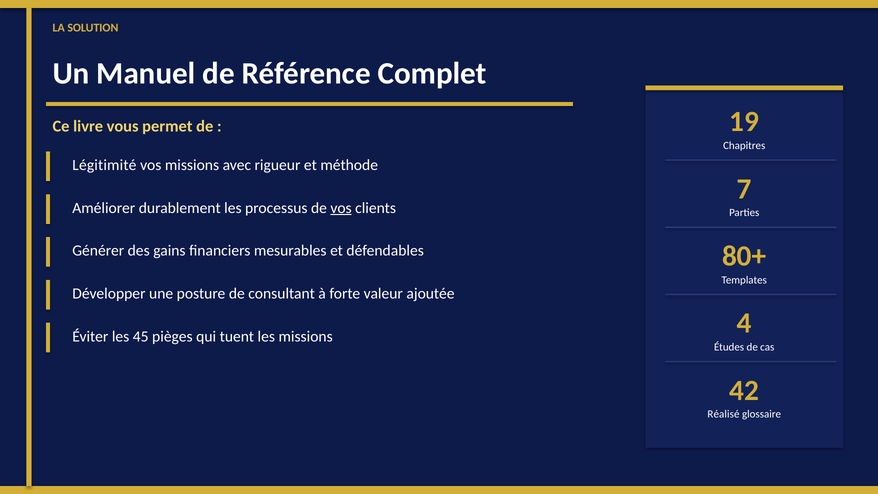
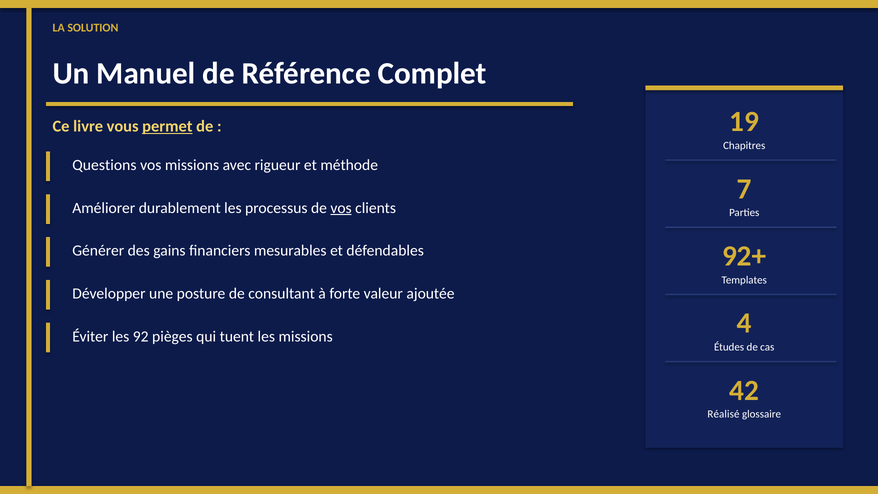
permet underline: none -> present (167, 126)
Légitimité: Légitimité -> Questions (104, 165)
80+: 80+ -> 92+ (744, 256)
45: 45 -> 92 (141, 336)
